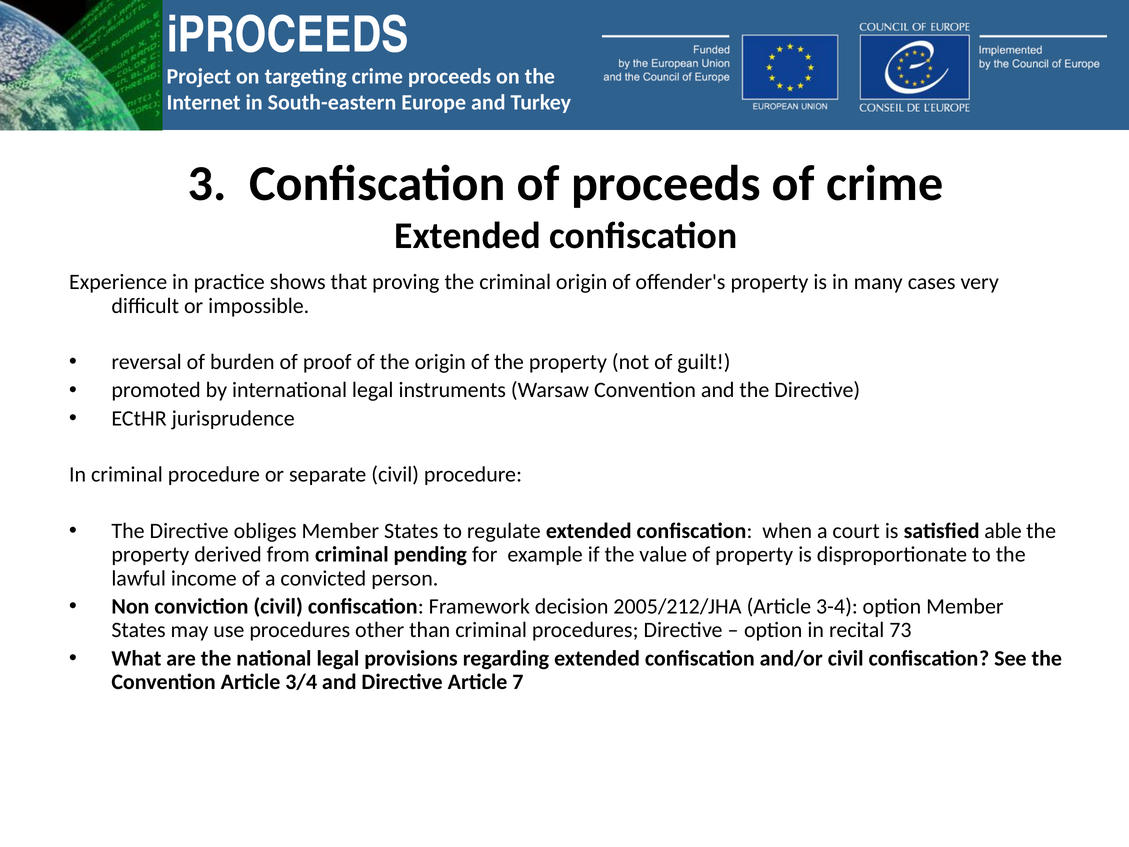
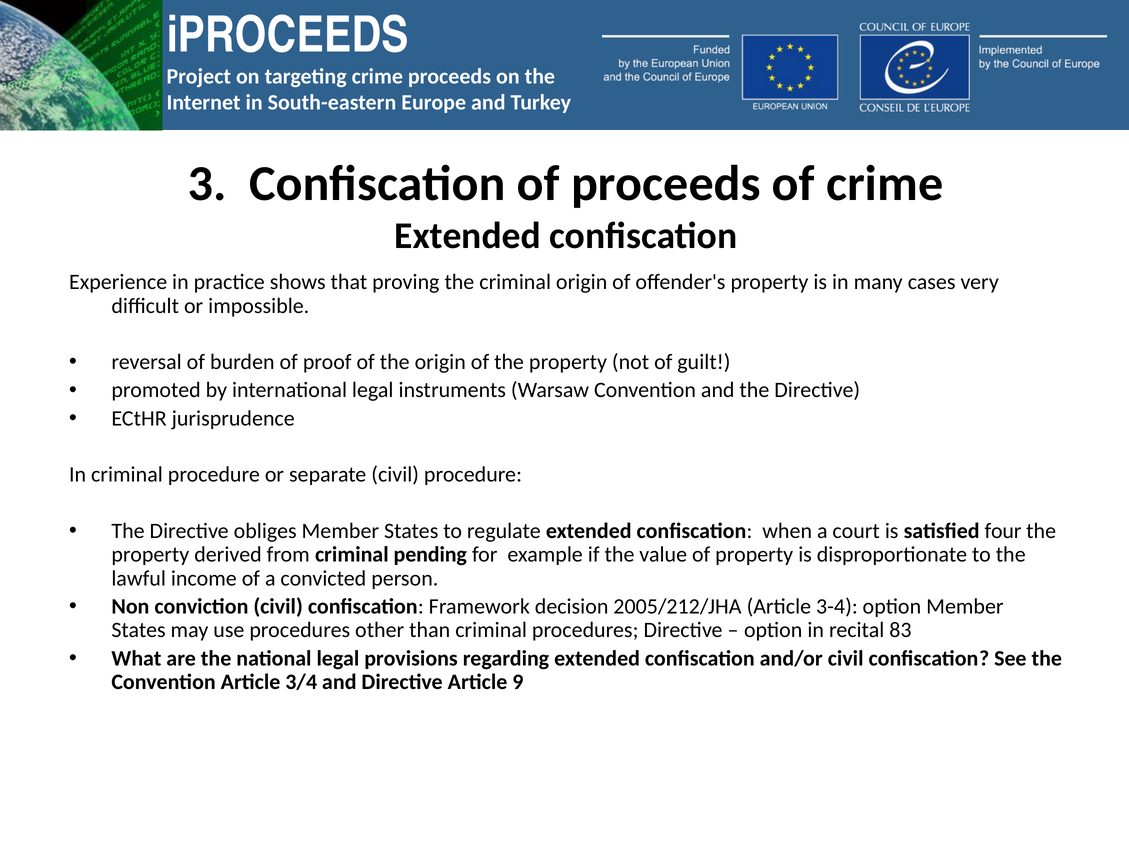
able: able -> four (1003, 531)
73: 73 -> 83 (900, 630)
7: 7 -> 9 (518, 682)
